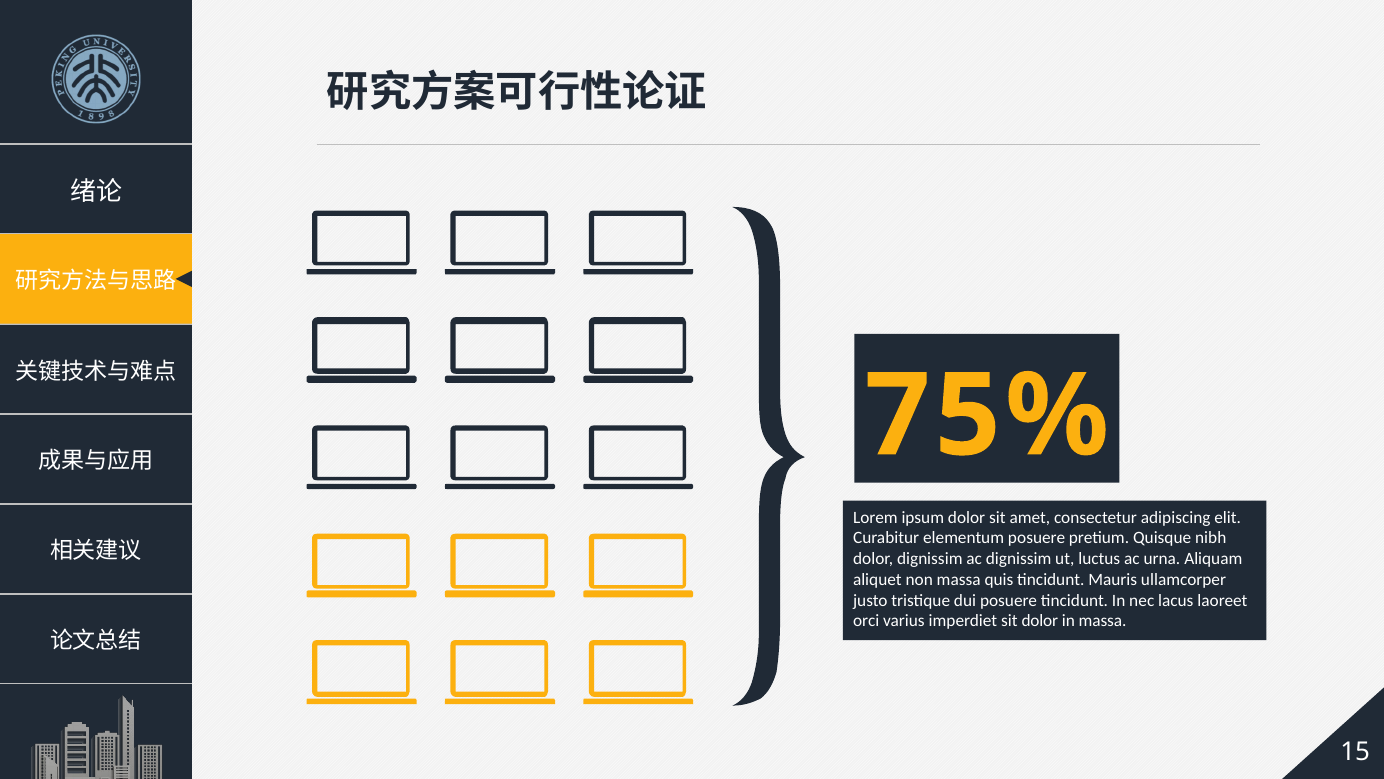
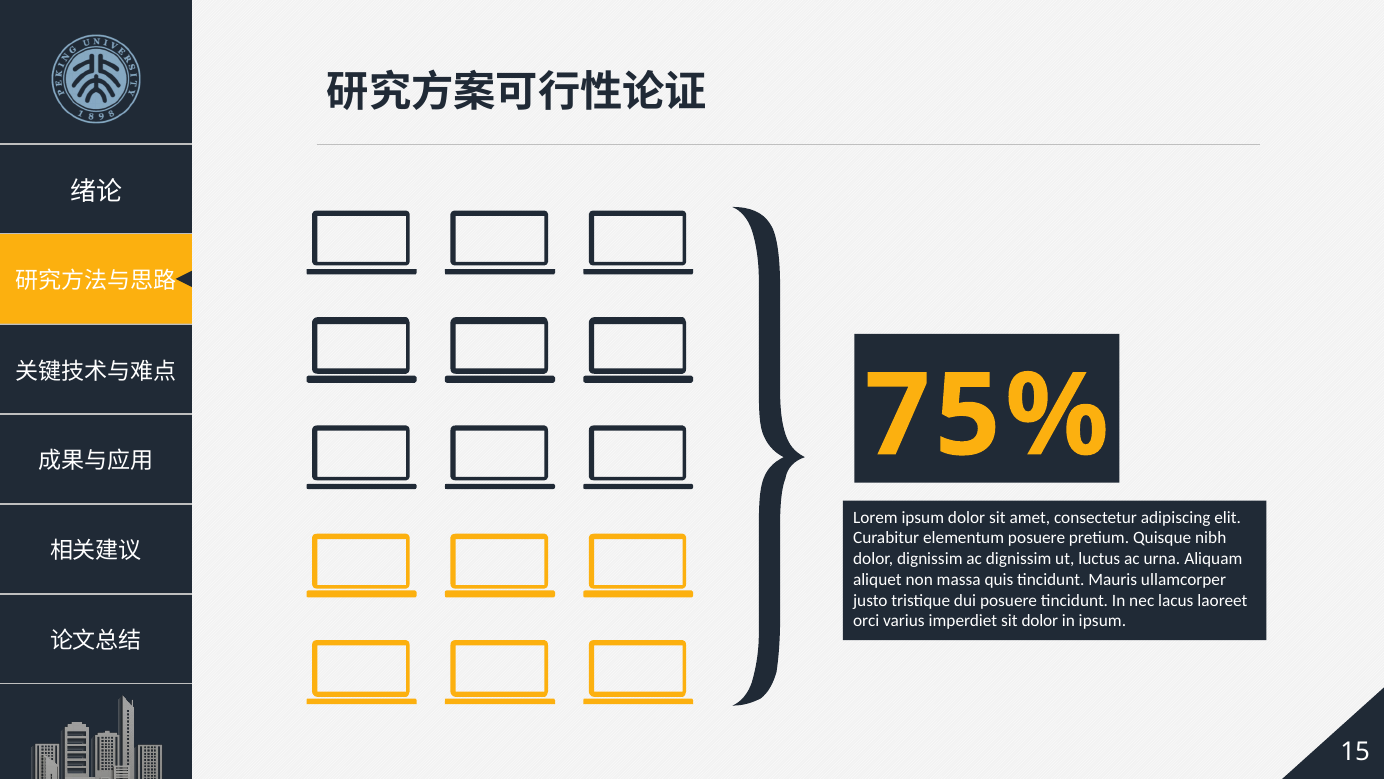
in massa: massa -> ipsum (1102, 621)
